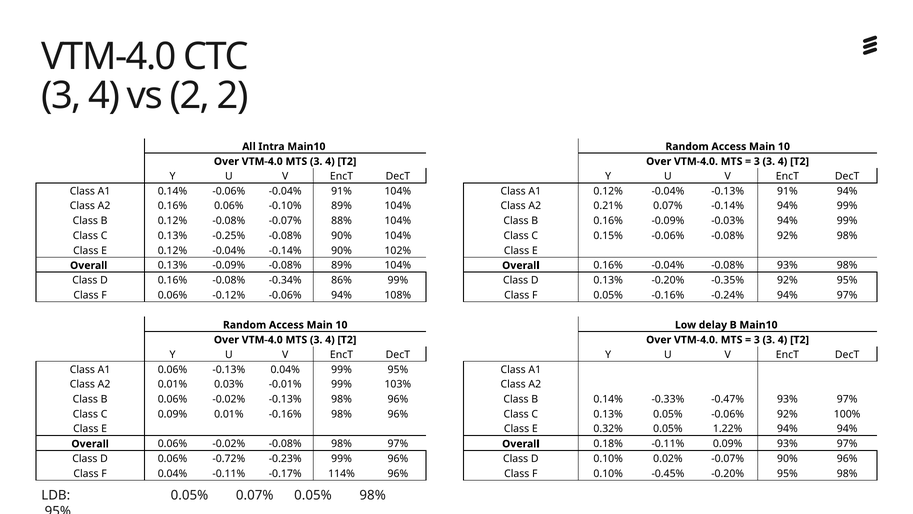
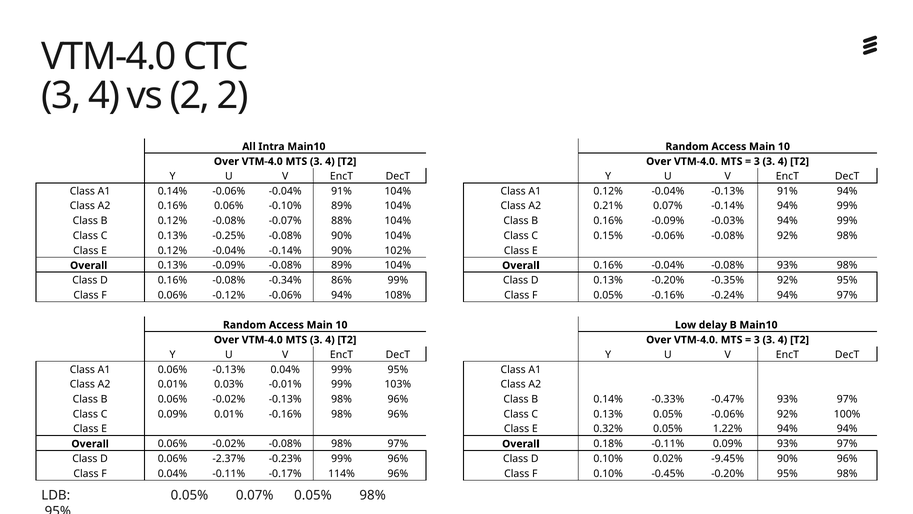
-0.72%: -0.72% -> -2.37% (229, 458)
0.02% -0.07%: -0.07% -> -9.45% (728, 458)
